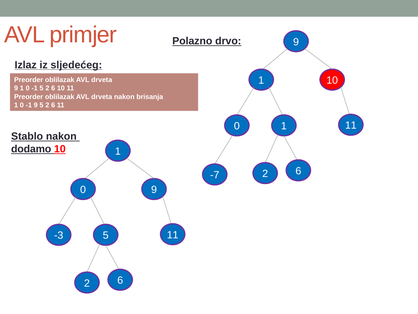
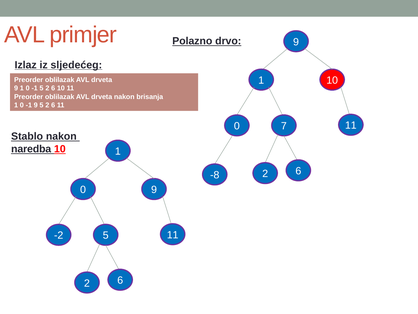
0 1: 1 -> 7 (284, 126)
dodamo: dodamo -> naredba (31, 149)
-7: -7 -> -8 (215, 175)
-3: -3 -> -2 (59, 235)
